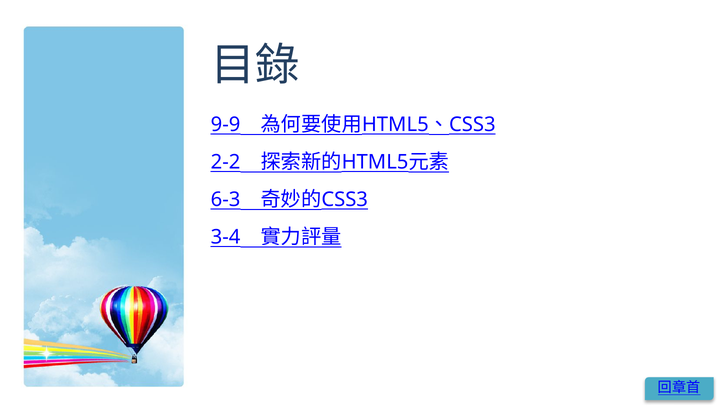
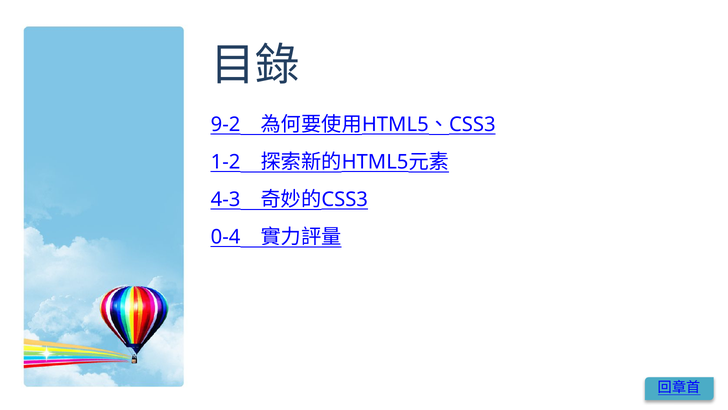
9-9: 9-9 -> 9-2 (226, 125)
2-2: 2-2 -> 1-2 (226, 162)
6-3: 6-3 -> 4-3 (226, 199)
3-4: 3-4 -> 0-4 (226, 237)
